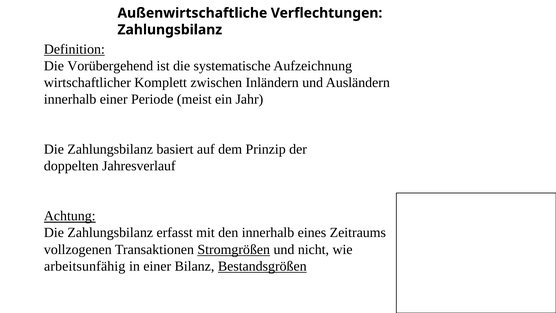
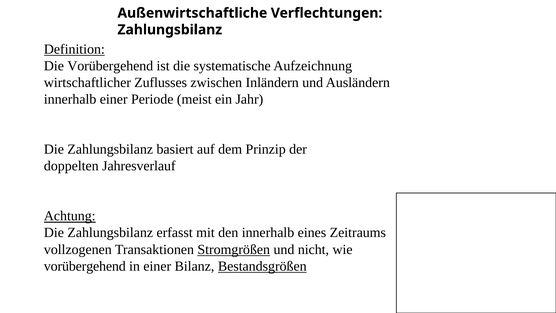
Komplett: Komplett -> Zuflusses (161, 82)
arbeitsunfähig: arbeitsunfähig -> vorübergehend (85, 266)
